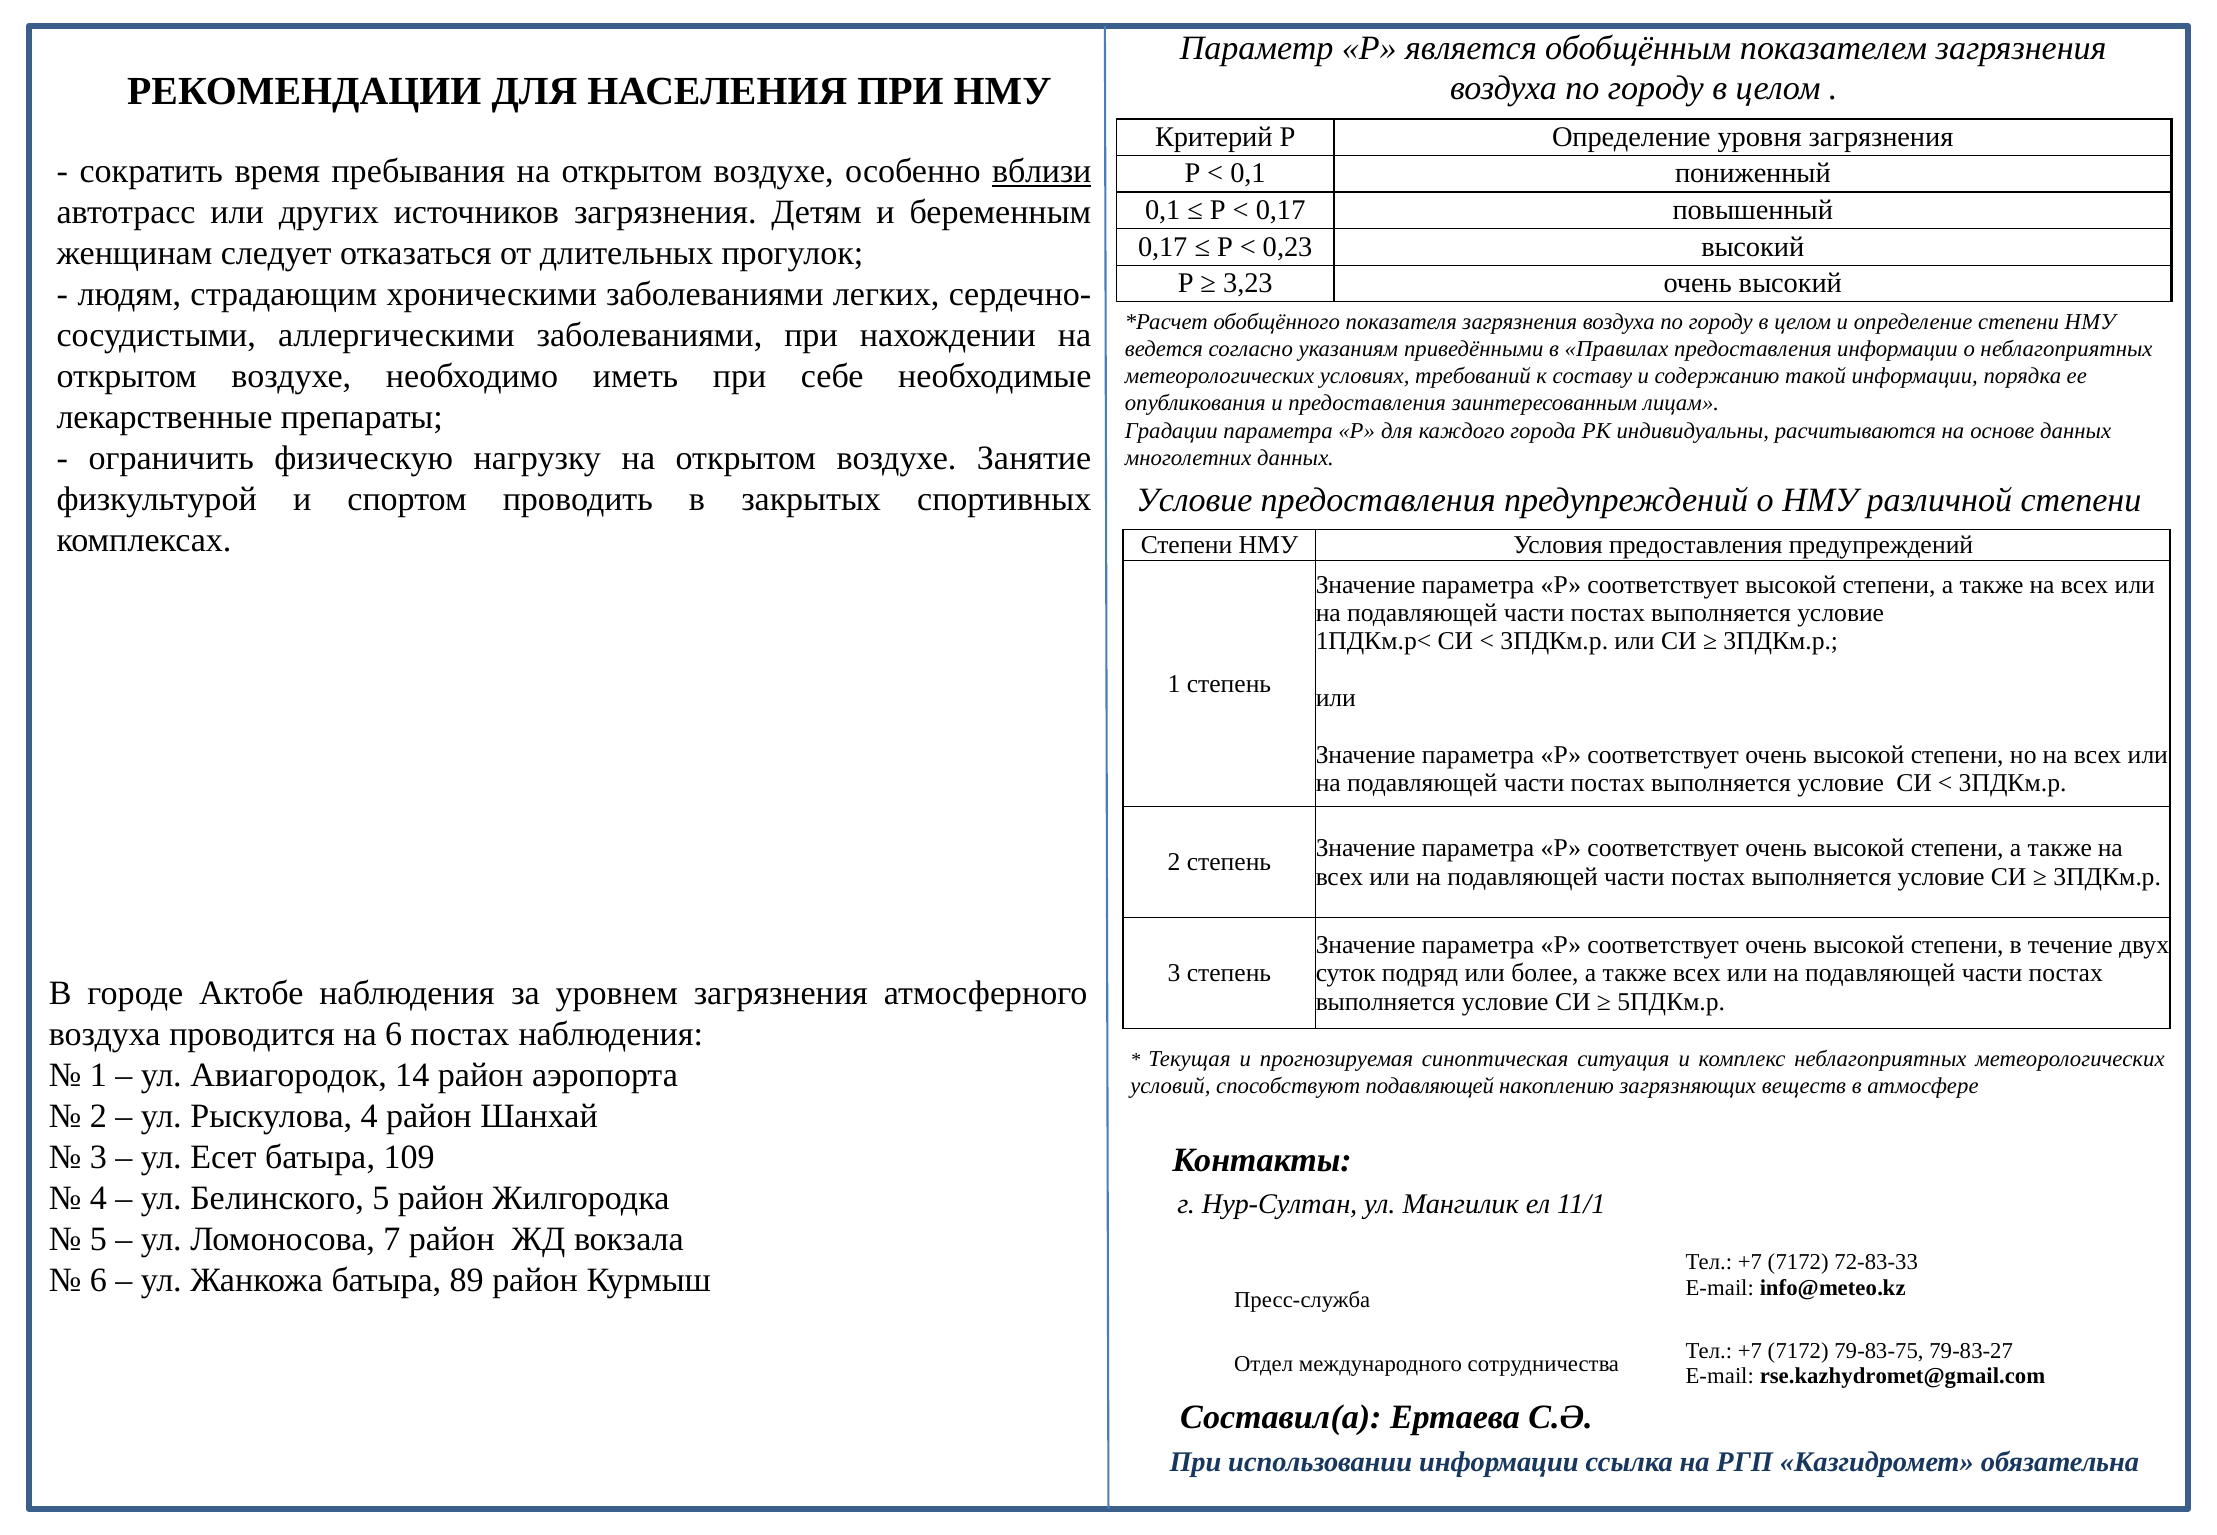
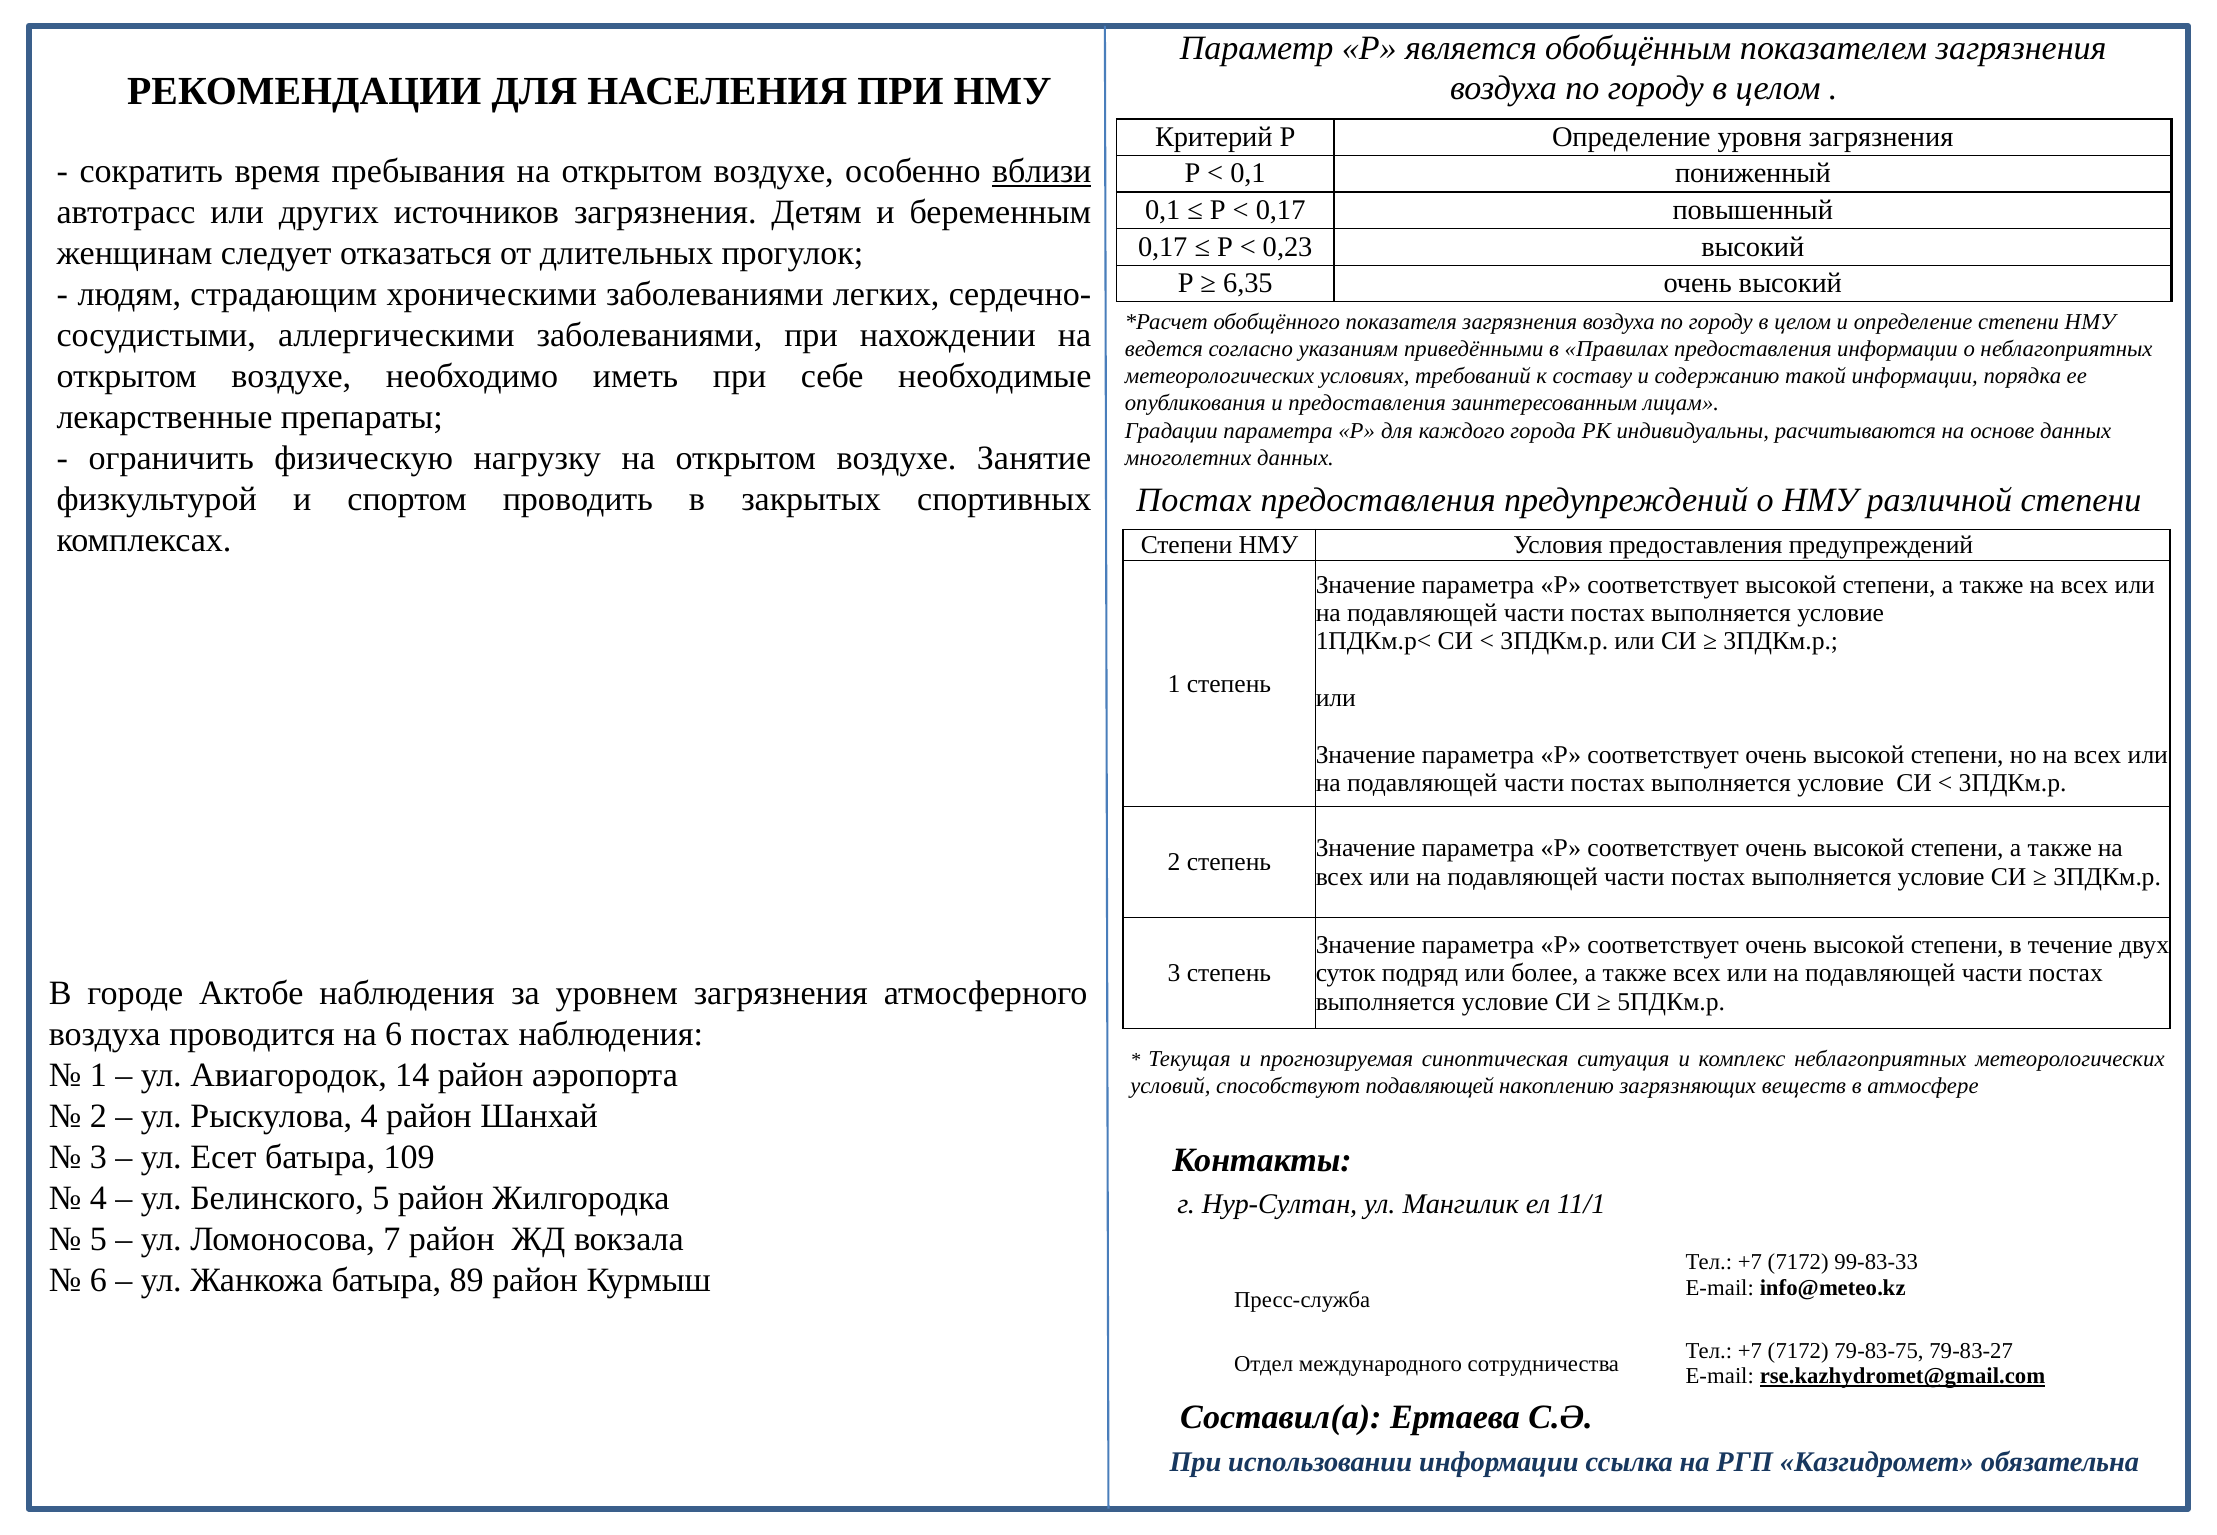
3,23: 3,23 -> 6,35 (1248, 283)
Условие: Условие -> Постах (1194, 500)
72-83-33: 72-83-33 -> 99-83-33 (1876, 1262)
rse.kazhydromet@gmail.com underline: none -> present (1903, 1376)
